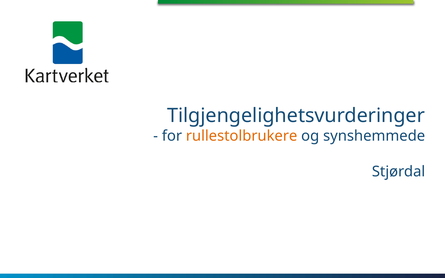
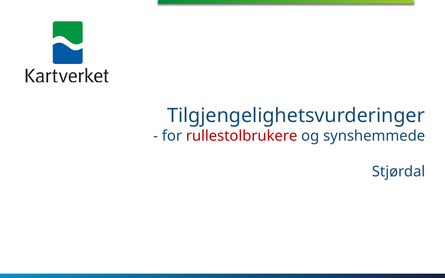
rullestolbrukere colour: orange -> red (242, 136)
